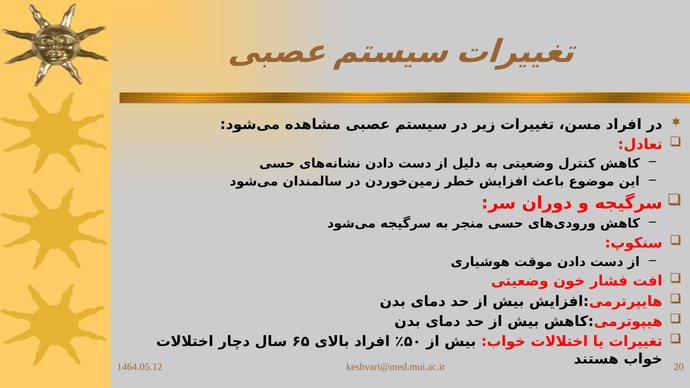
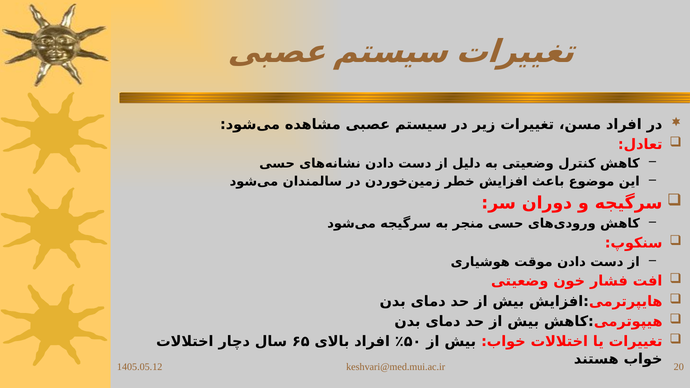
1464.05.12: 1464.05.12 -> 1405.05.12 (140, 367)
